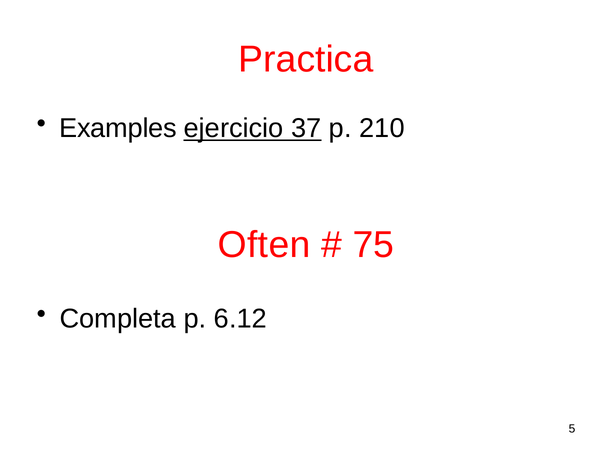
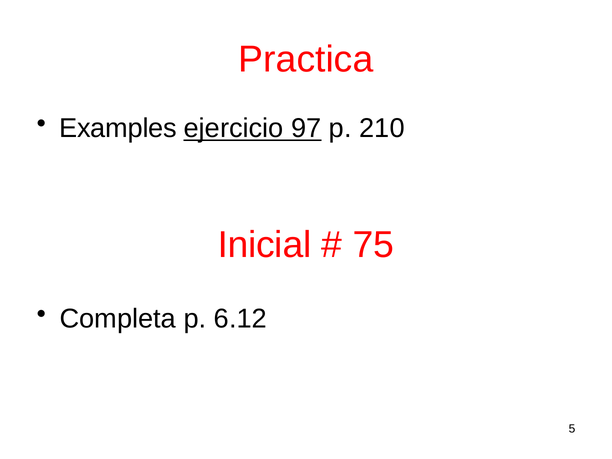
37: 37 -> 97 (306, 128)
Often: Often -> Inicial (264, 245)
